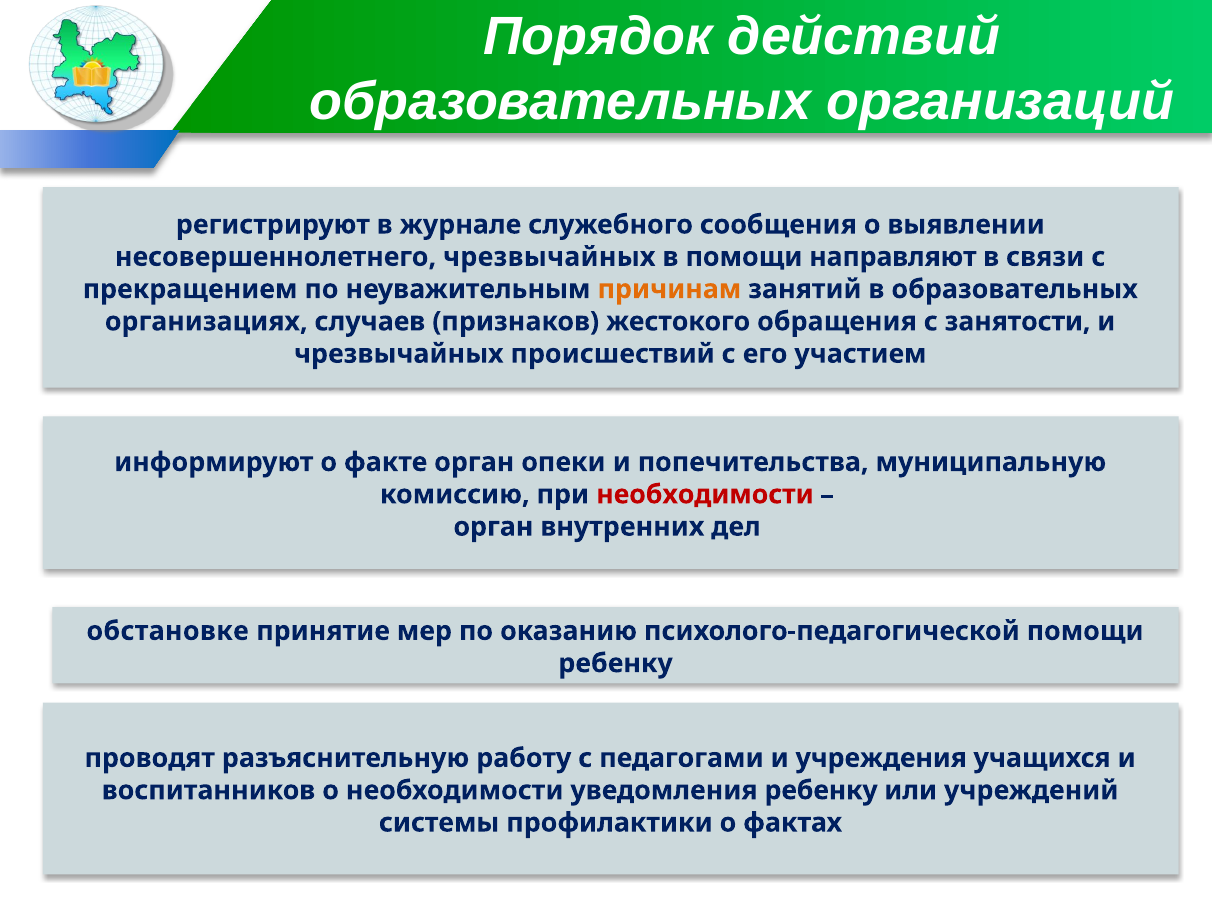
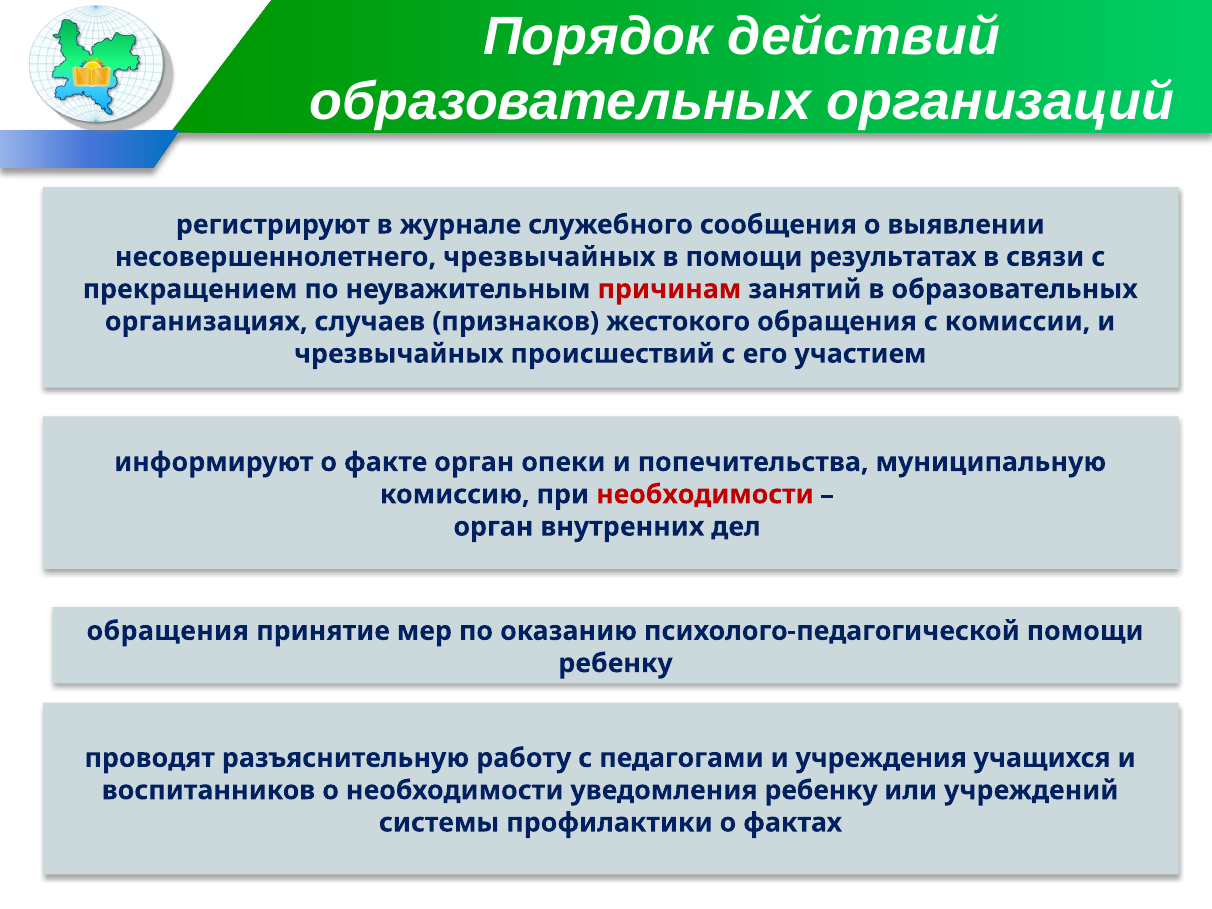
направляют: направляют -> результатах (893, 257)
причинам colour: orange -> red (669, 289)
занятости: занятости -> комиссии (1017, 322)
обстановке: обстановке -> обращения (168, 631)
